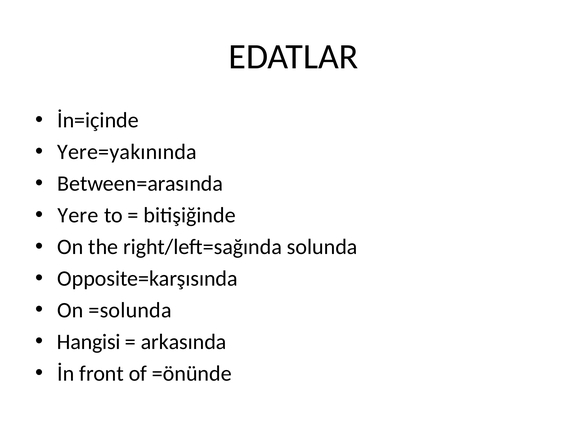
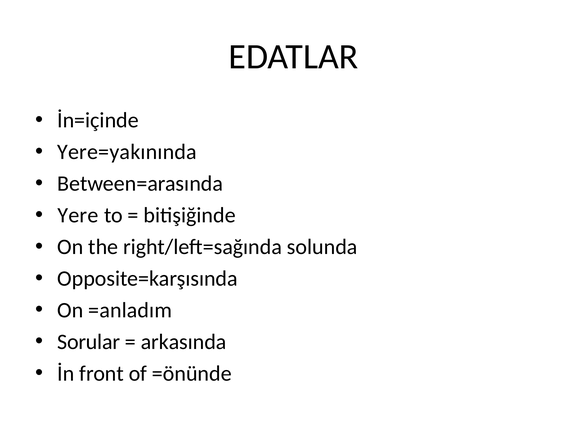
=solunda: =solunda -> =anladım (130, 310)
Hangisi: Hangisi -> Sorular (89, 342)
